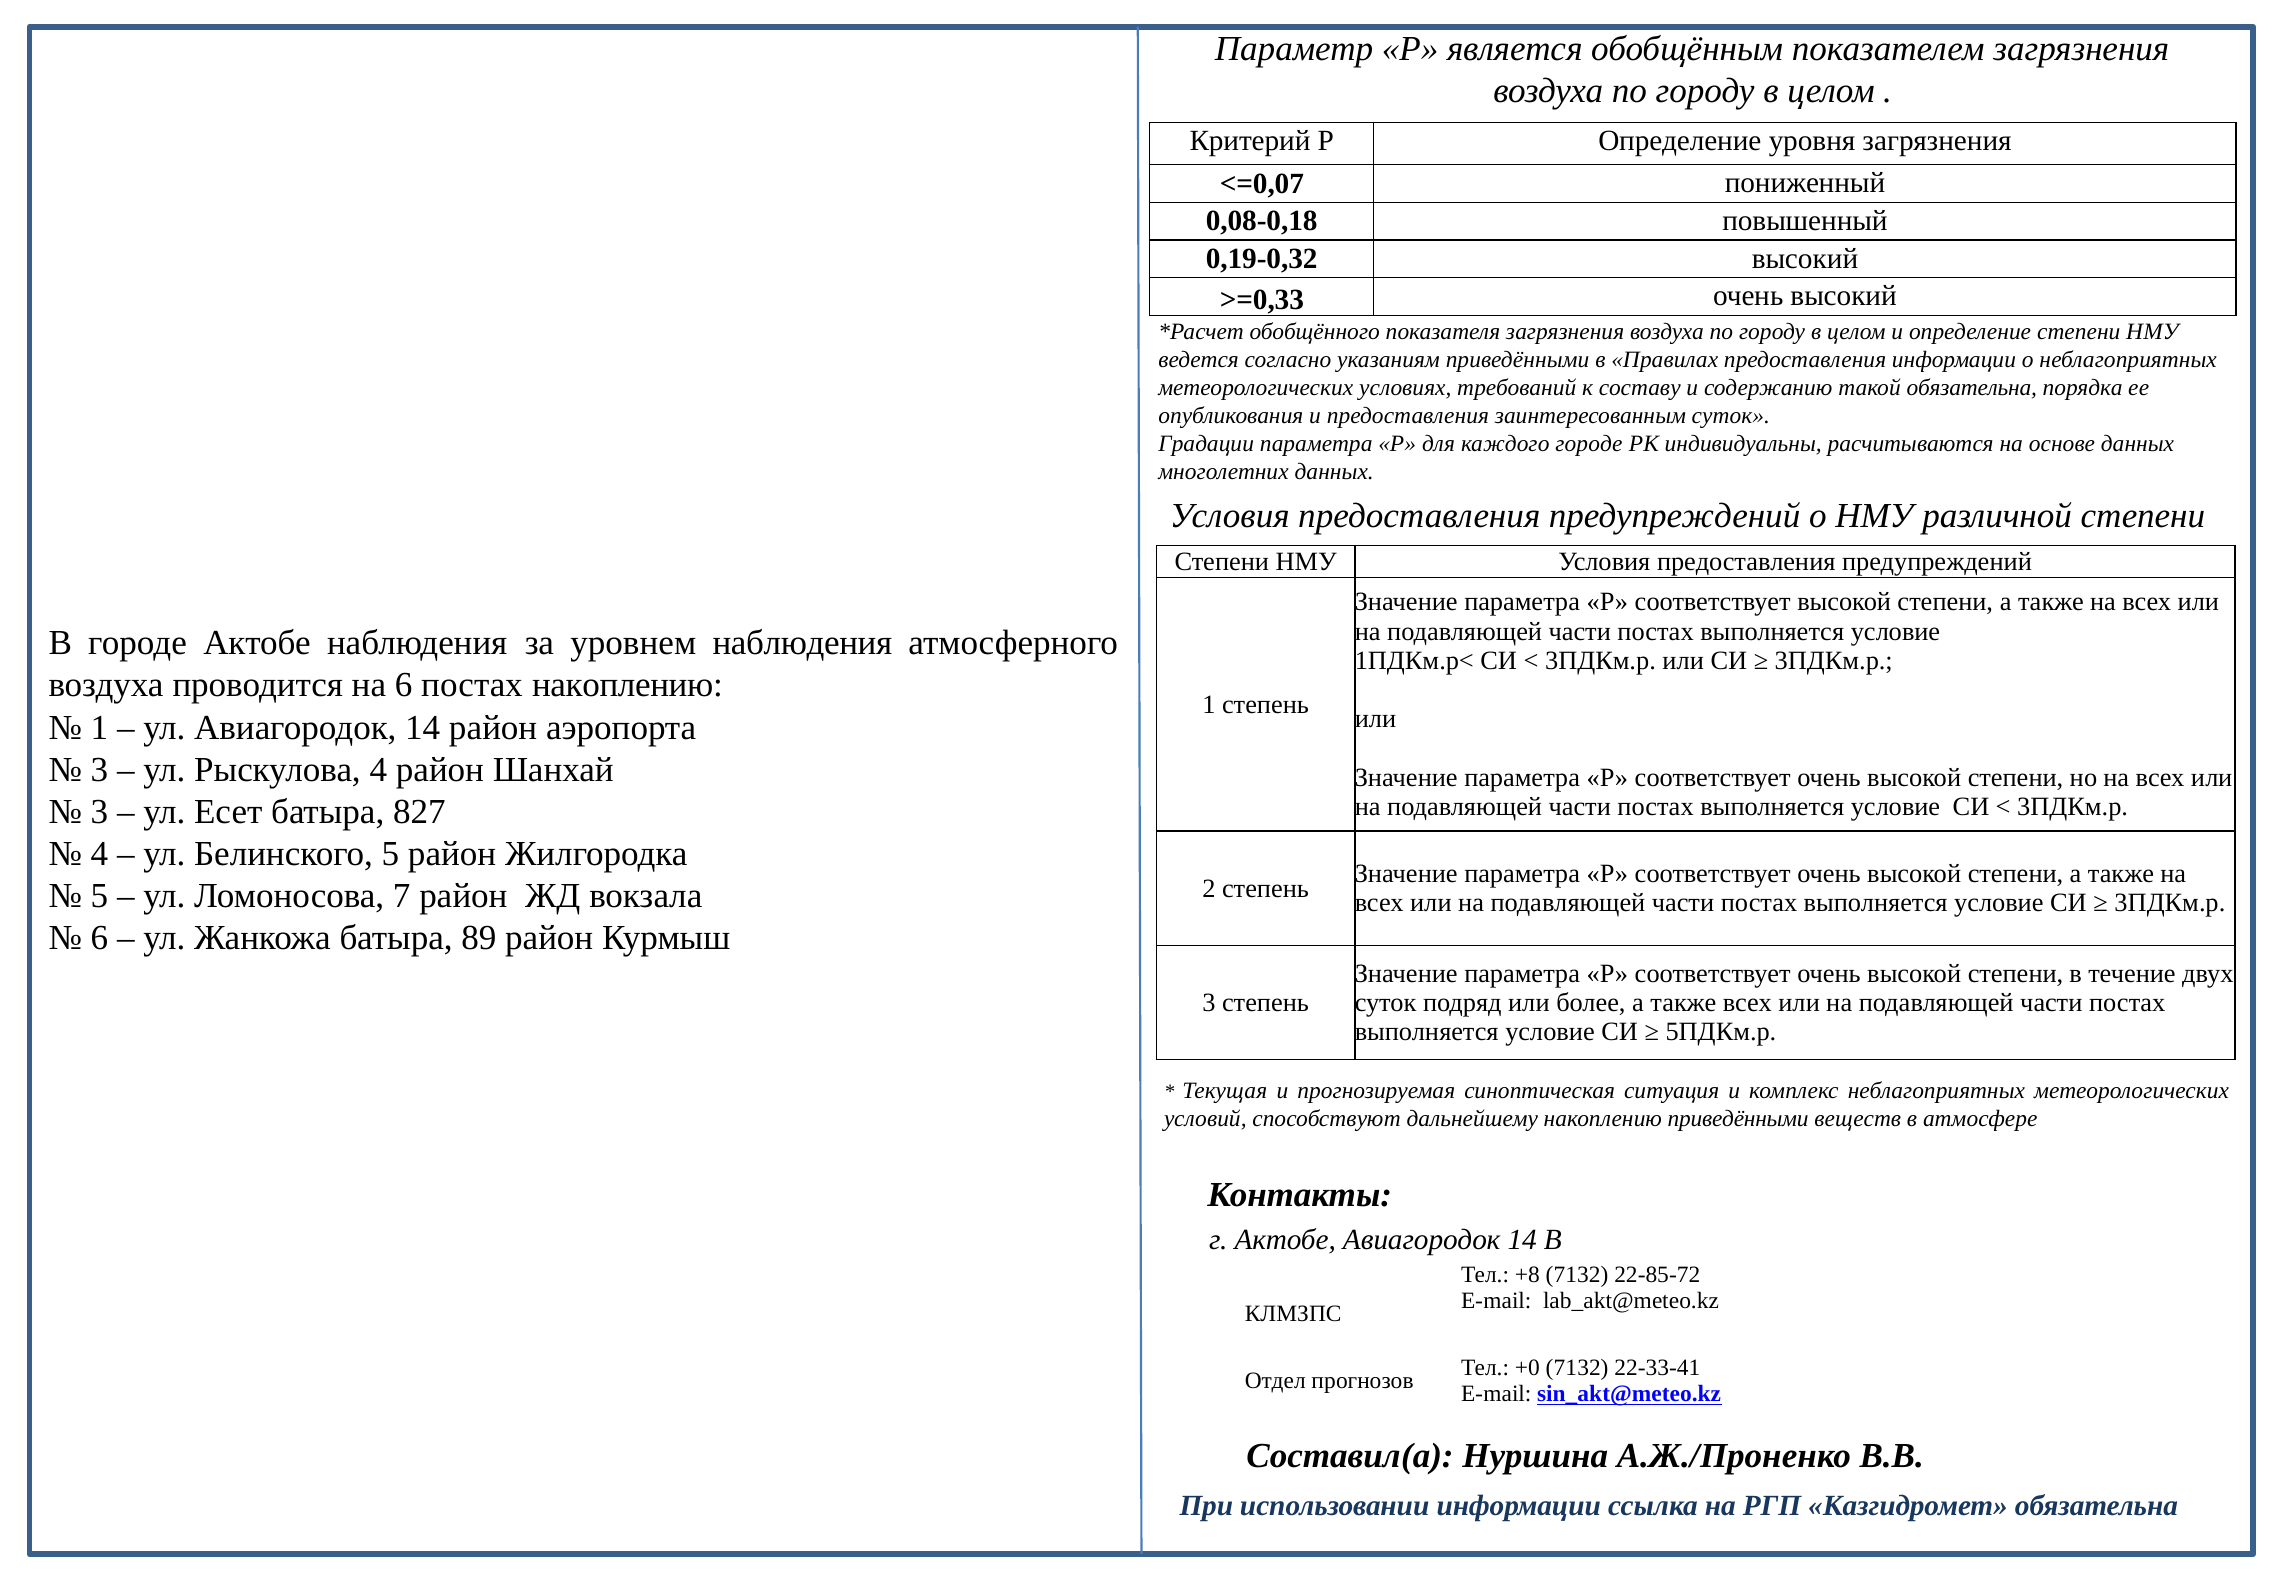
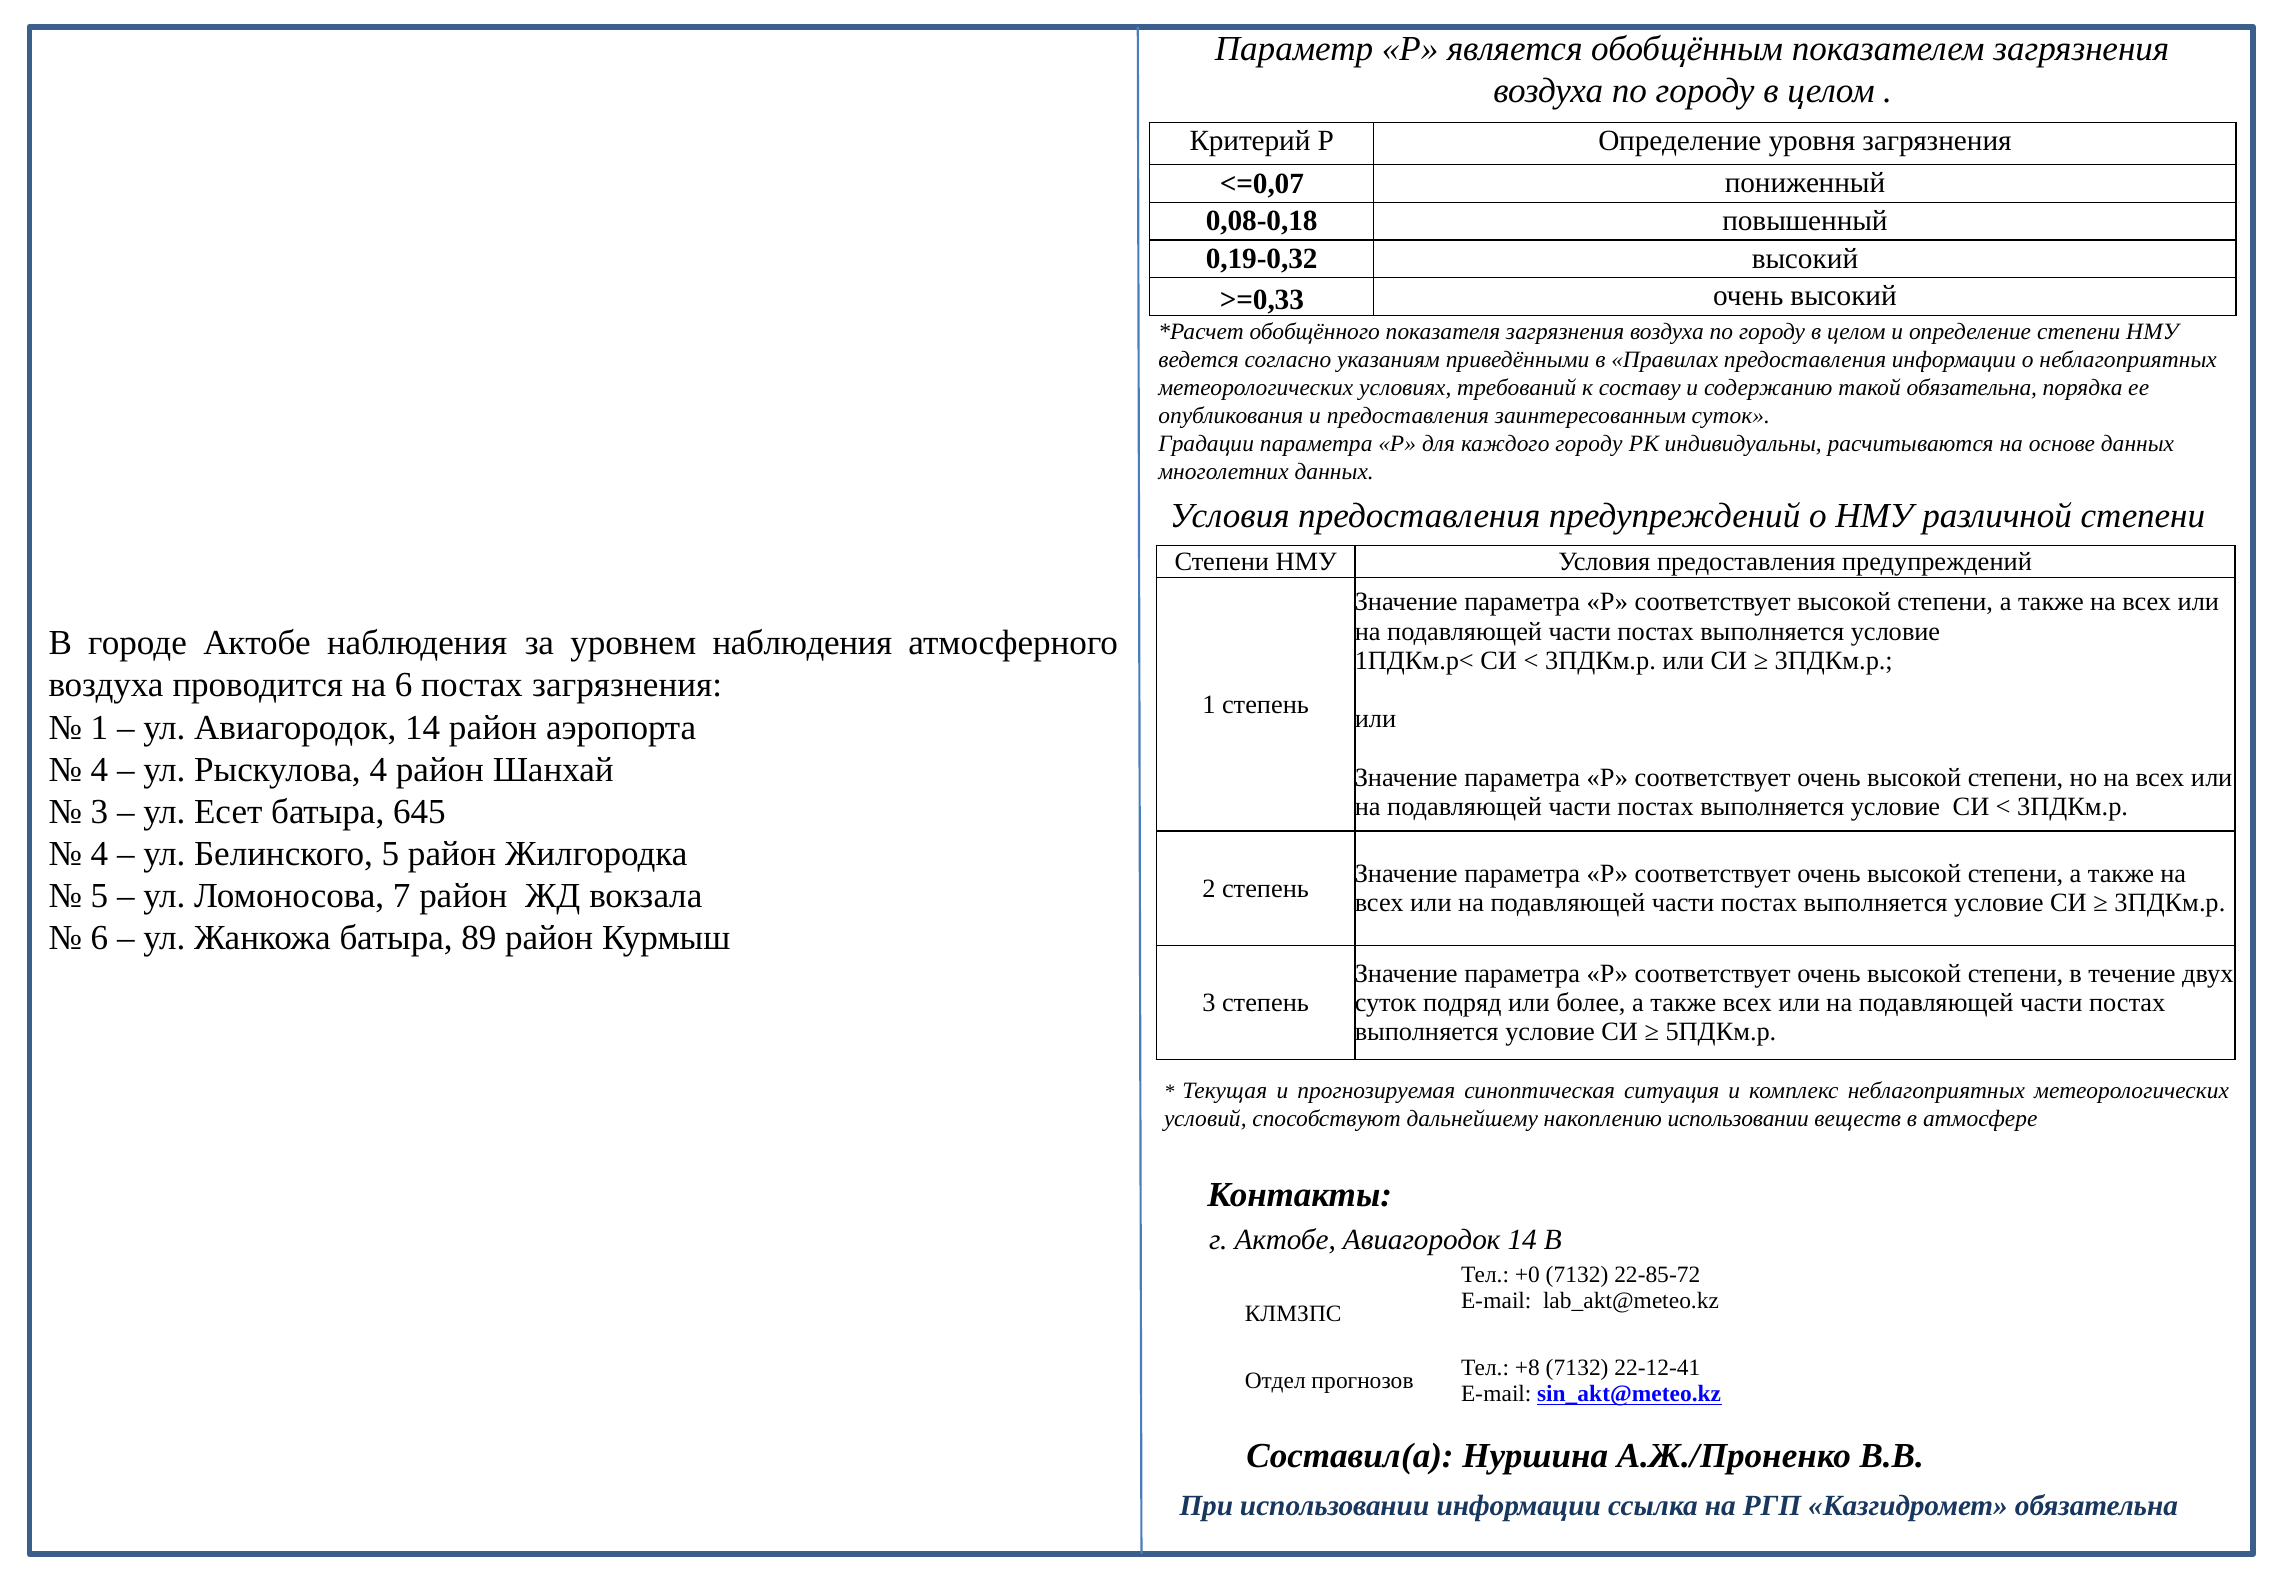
каждого городе: городе -> городу (1589, 443)
постах накоплению: накоплению -> загрязнения (627, 685)
3: 3 -> 4 (99, 769)
827: 827 -> 645 (419, 812)
накоплению приведёнными: приведёнными -> использовании (1738, 1119)
+8: +8 -> +0 (1527, 1275)
+0: +0 -> +8 (1527, 1368)
22-33-41: 22-33-41 -> 22-12-41 (1657, 1368)
